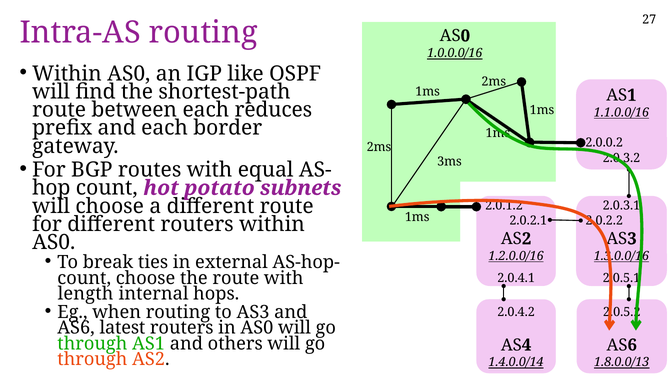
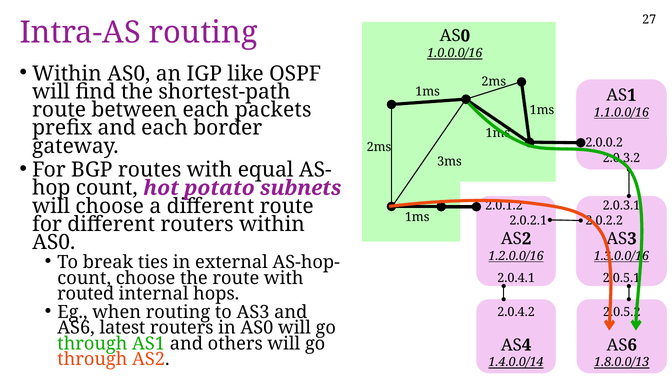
reduces: reduces -> packets (273, 110)
length: length -> routed (86, 294)
